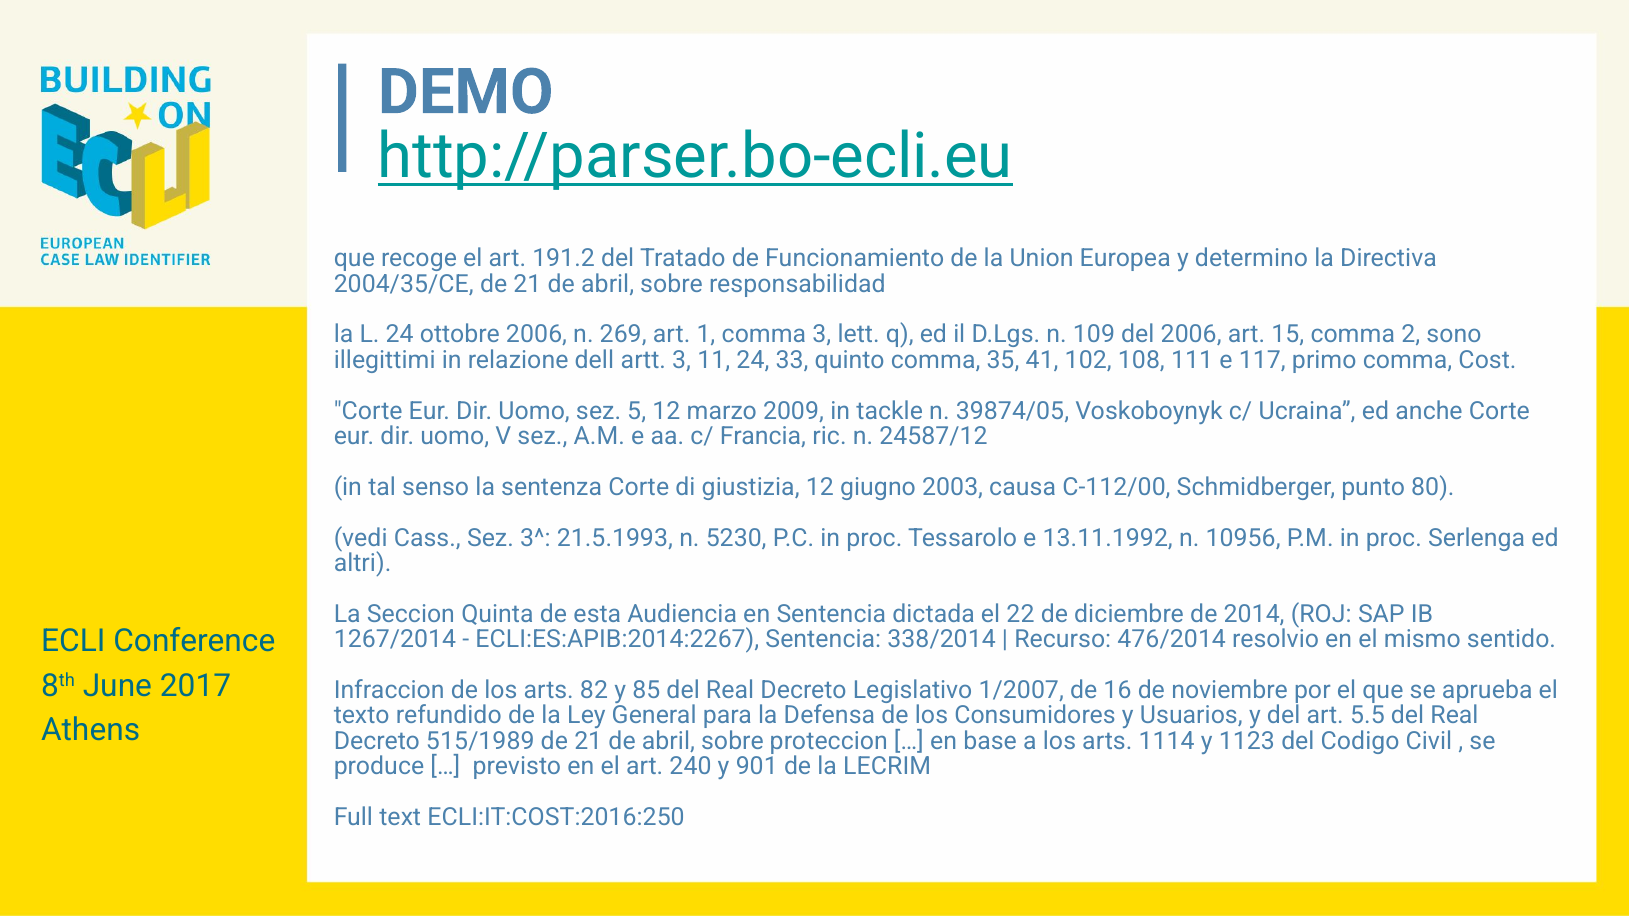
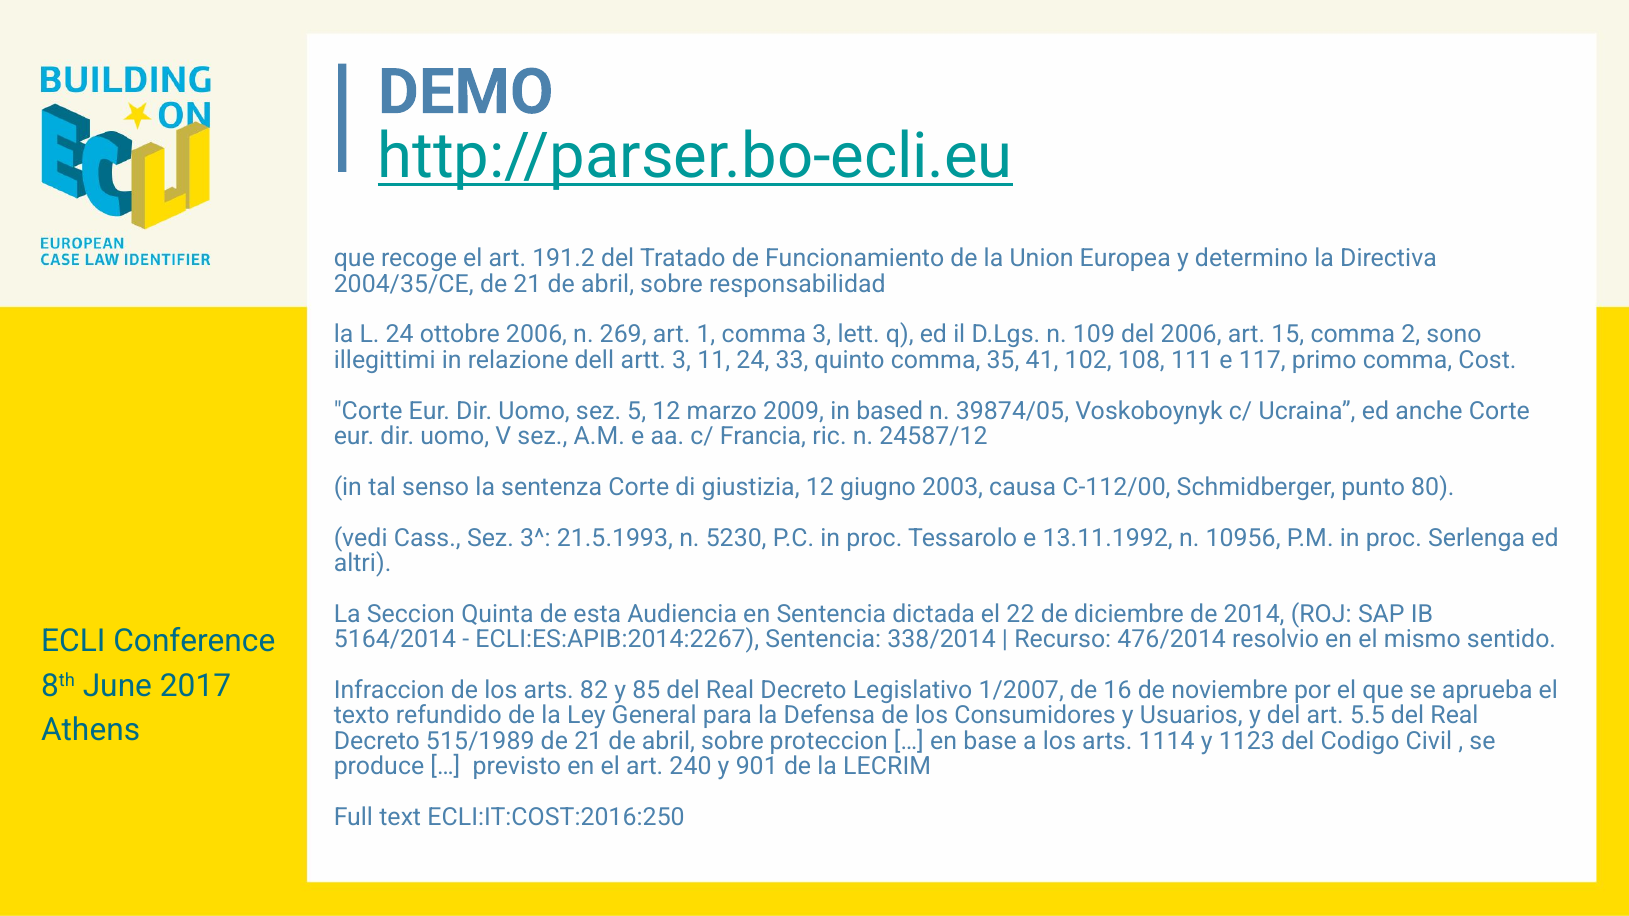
tackle: tackle -> based (890, 411)
1267/2014: 1267/2014 -> 5164/2014 (395, 640)
